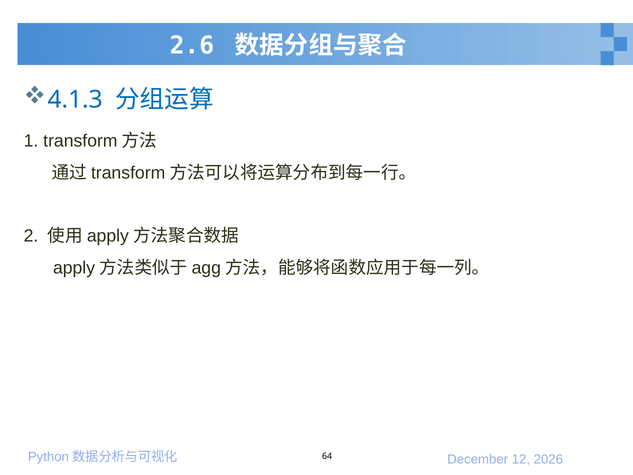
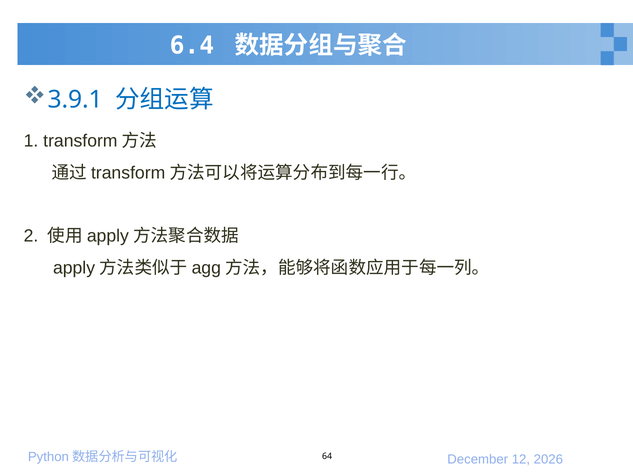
2.6: 2.6 -> 6.4 (192, 46)
4.1.3: 4.1.3 -> 3.9.1 (75, 99)
